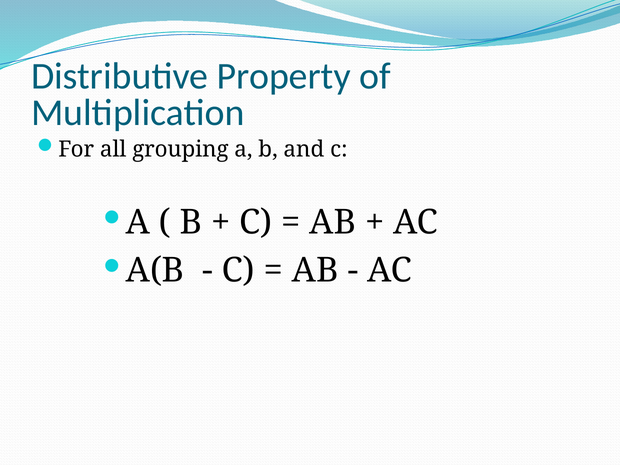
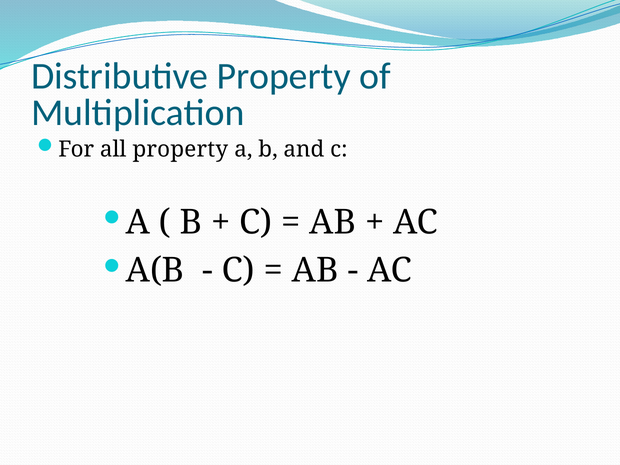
all grouping: grouping -> property (180, 149)
